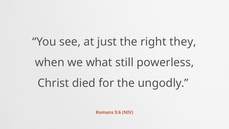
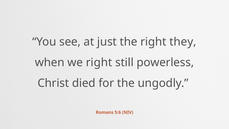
we what: what -> right (99, 62)
